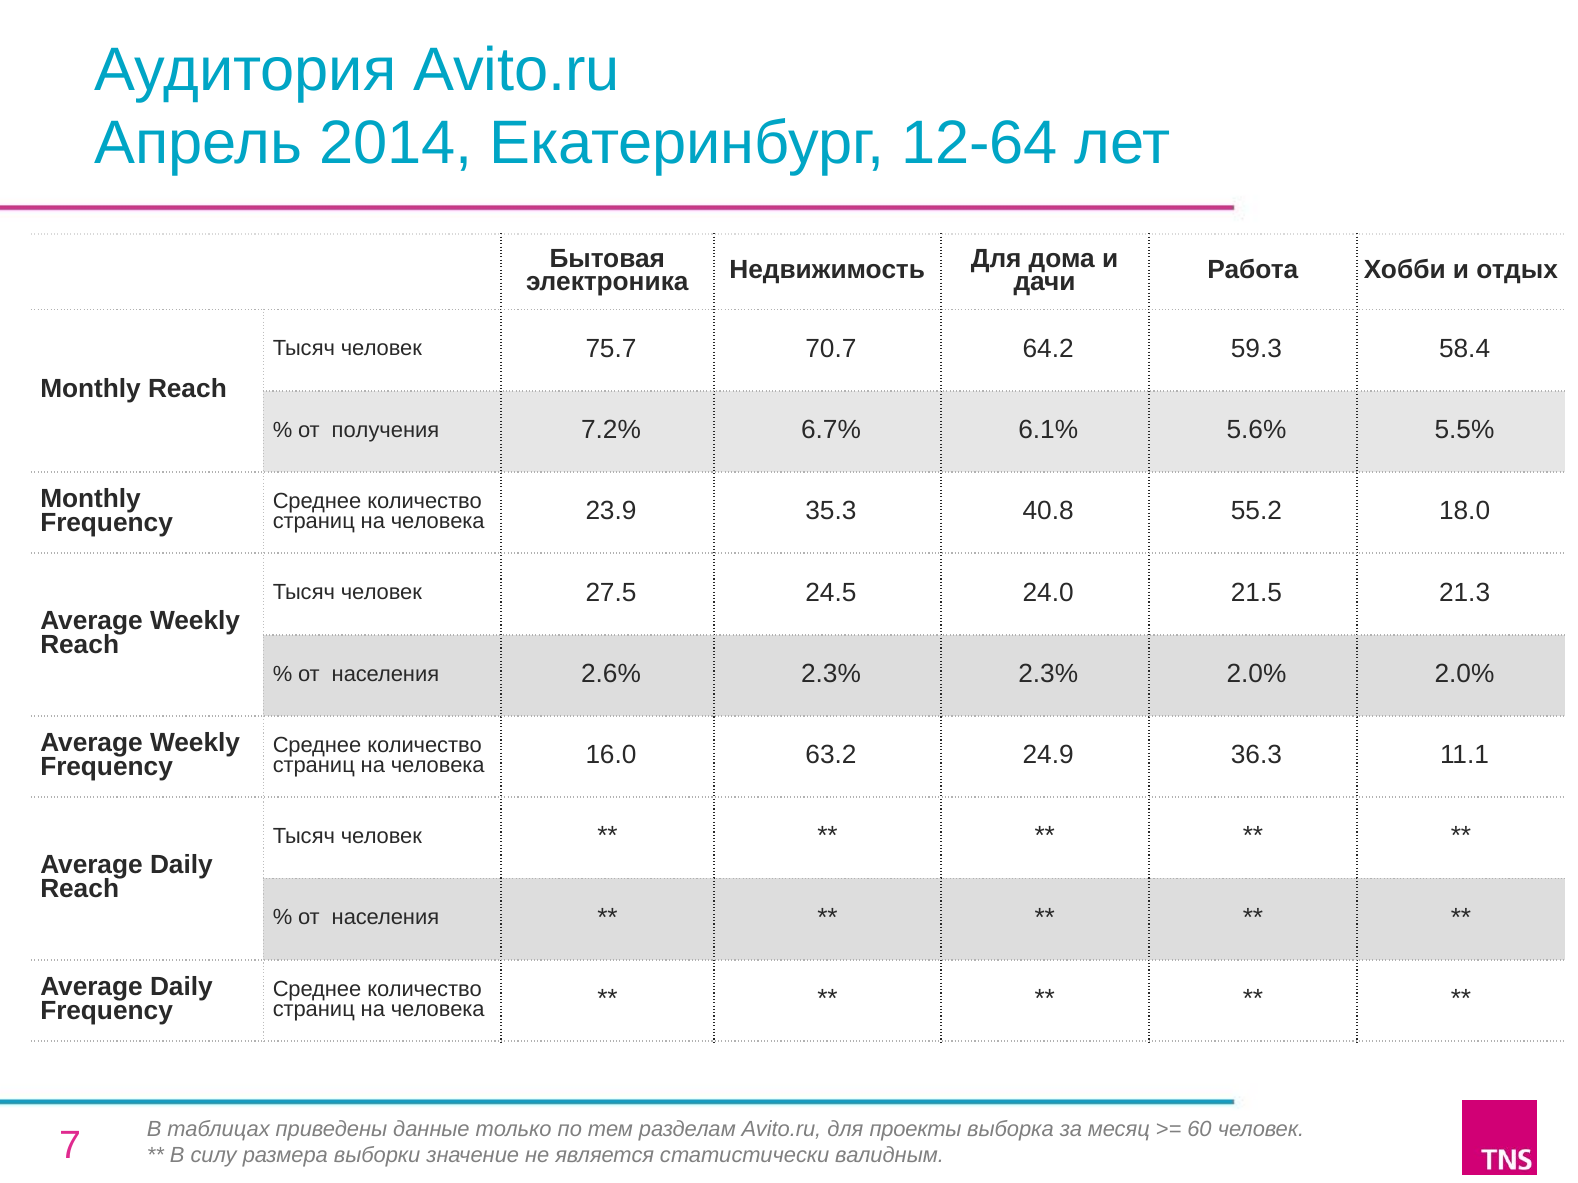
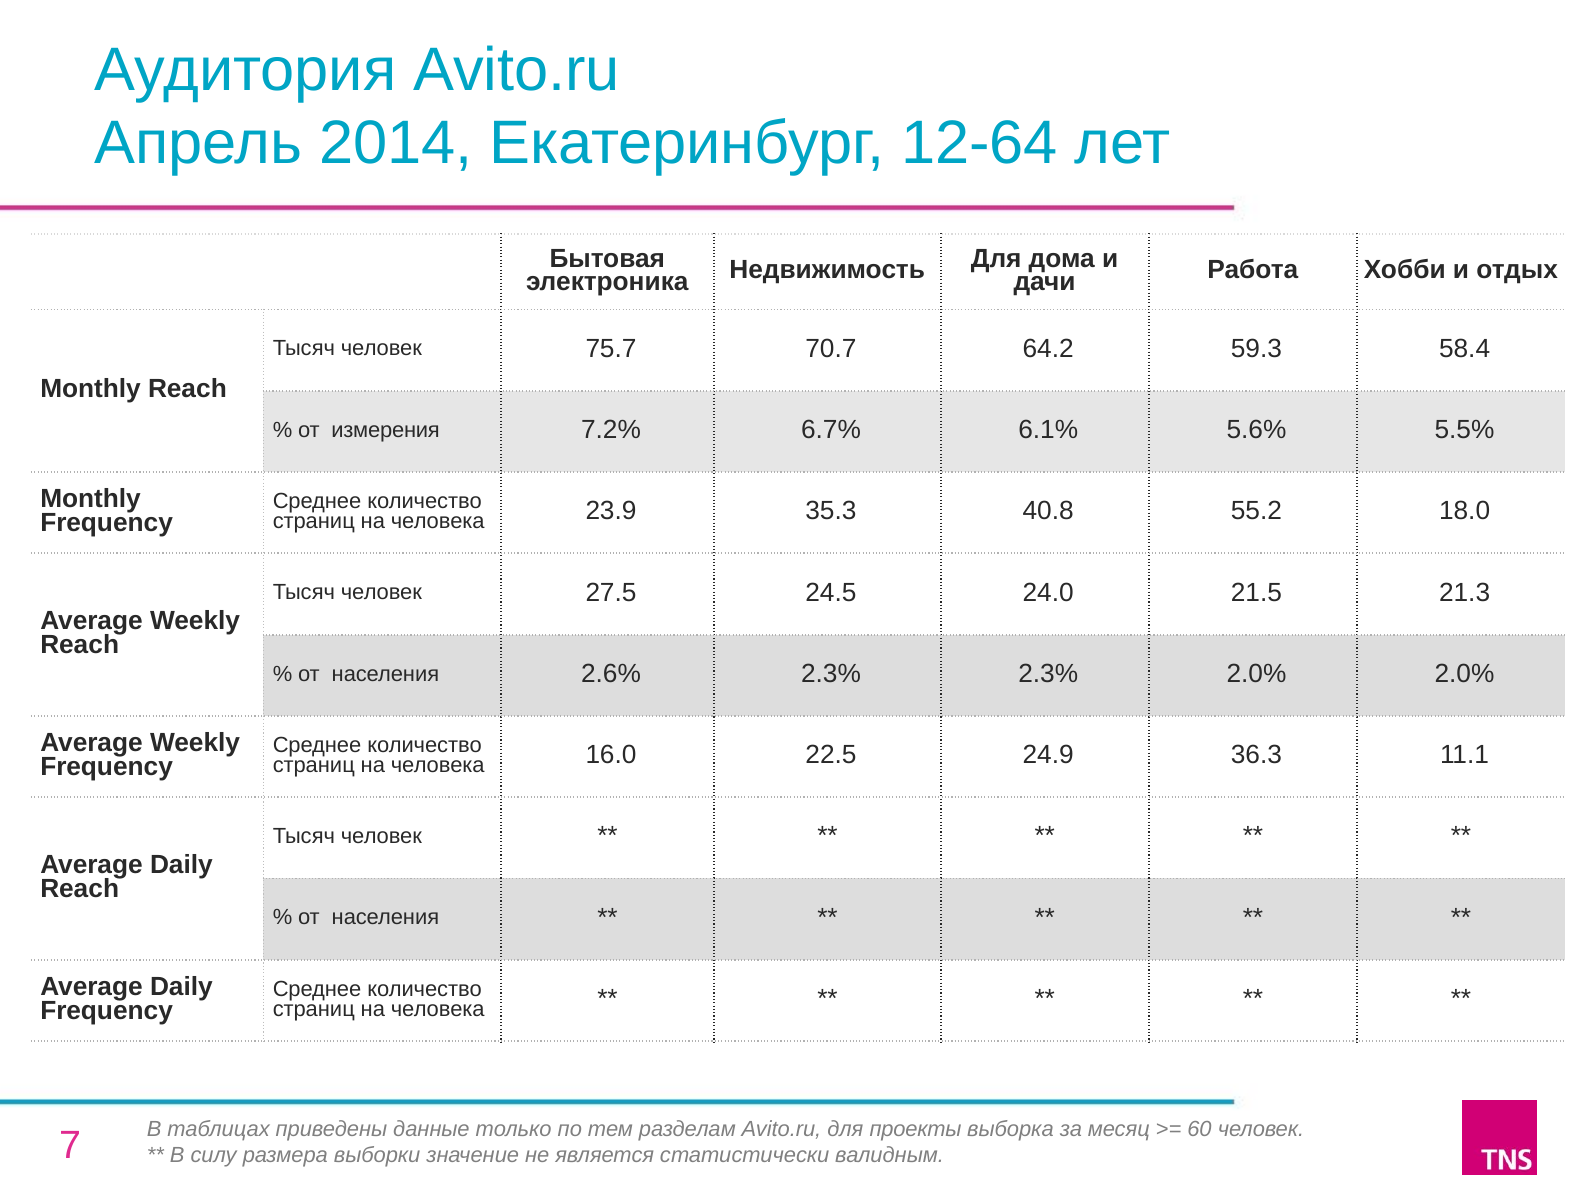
получения: получения -> измерения (386, 430)
63.2: 63.2 -> 22.5 (831, 755)
